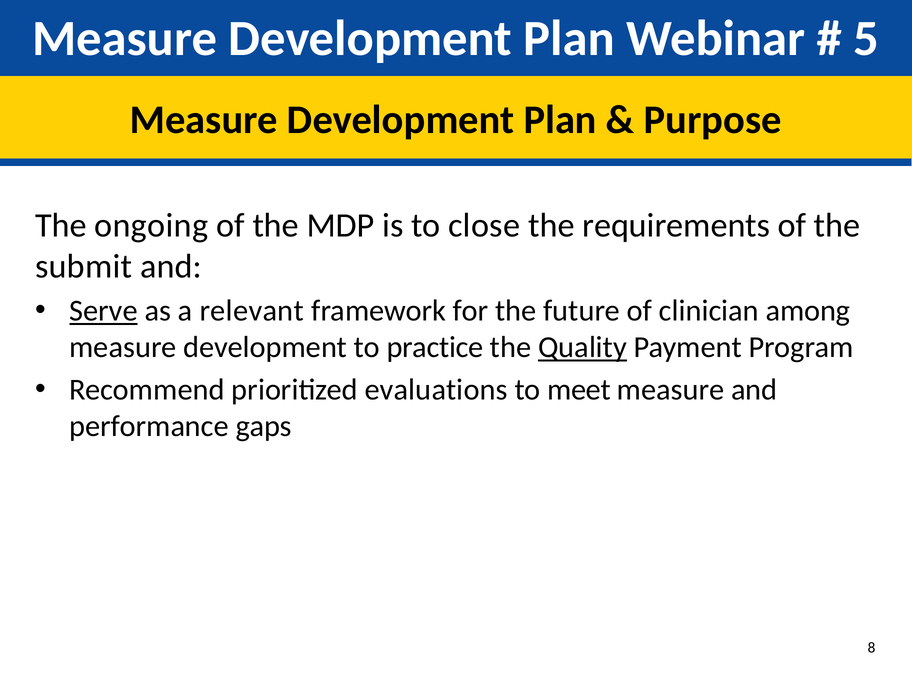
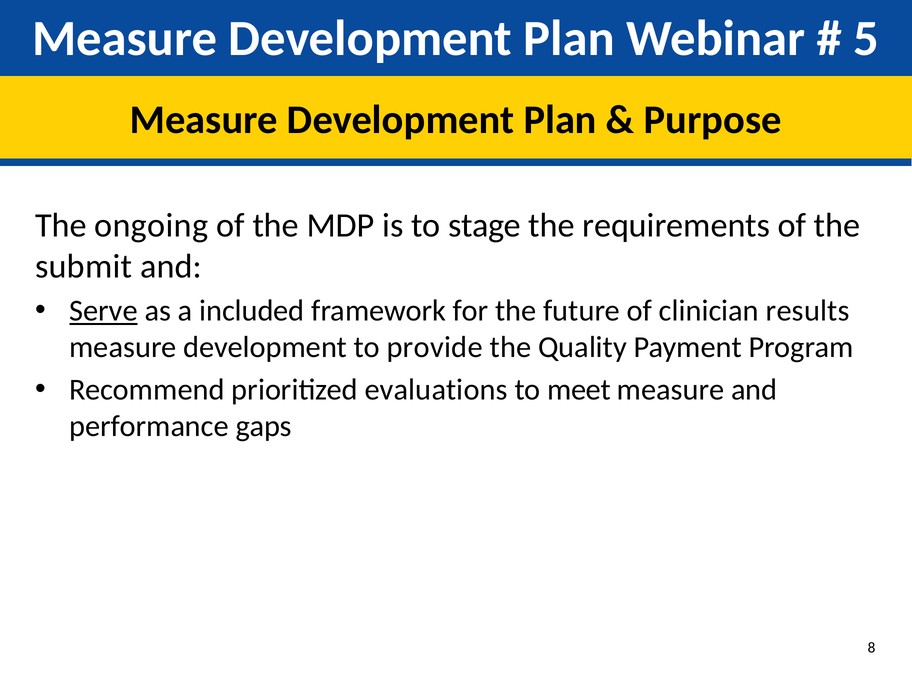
close: close -> stage (485, 225)
relevant: relevant -> included (252, 311)
among: among -> results (808, 311)
practice: practice -> provide (435, 347)
Quality underline: present -> none (582, 347)
